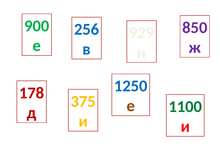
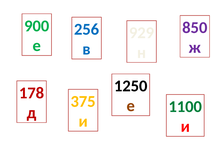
1250 colour: blue -> black (131, 86)
